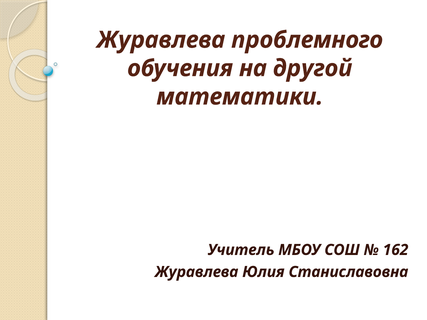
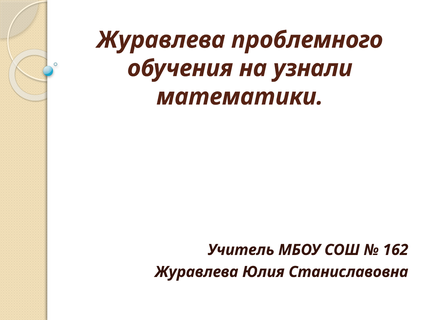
другой: другой -> узнали (313, 68)
